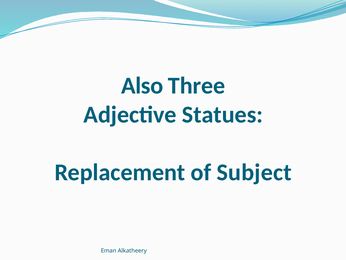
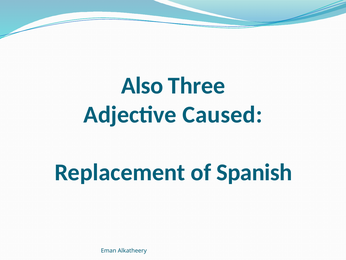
Statues: Statues -> Caused (222, 114)
Subject: Subject -> Spanish (254, 172)
